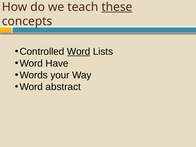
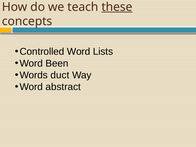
Word underline: present -> none (79, 52)
Have: Have -> Been (57, 63)
your: your -> duct (60, 75)
